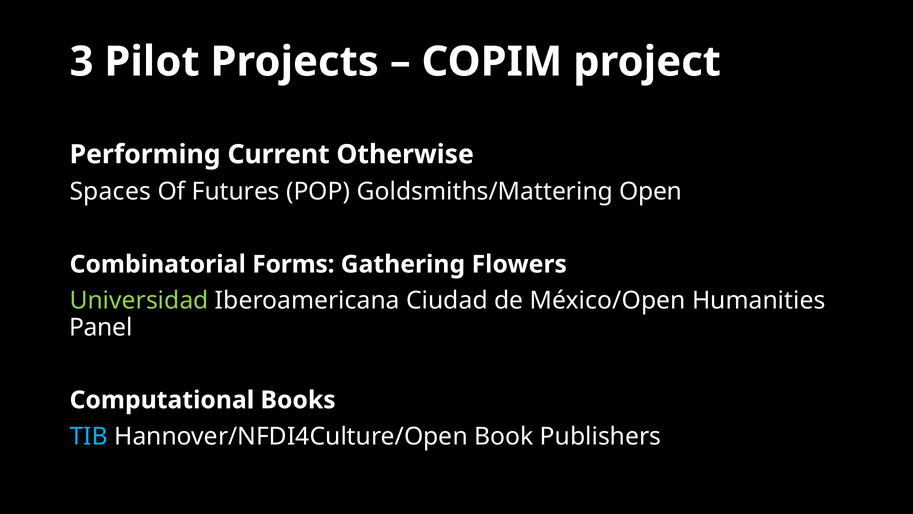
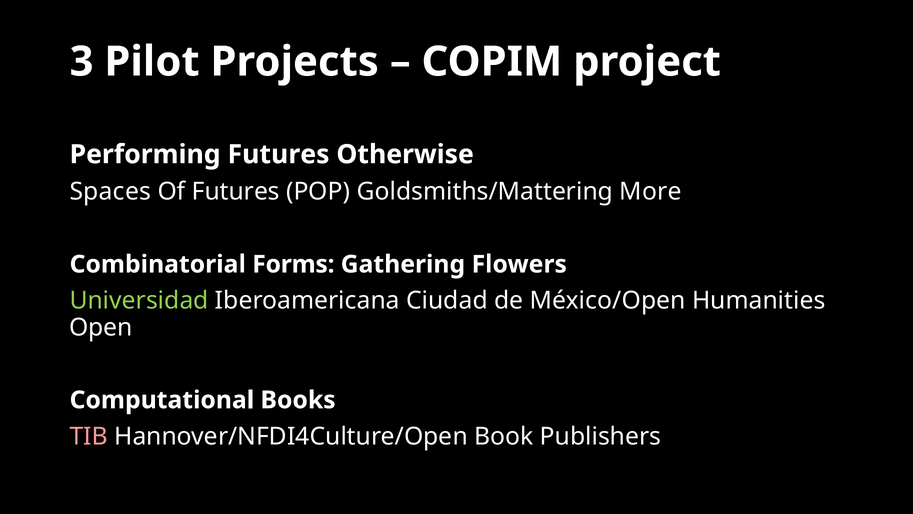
Performing Current: Current -> Futures (279, 154)
Open: Open -> More (650, 192)
Panel: Panel -> Open (101, 327)
TIB colour: light blue -> pink (89, 436)
